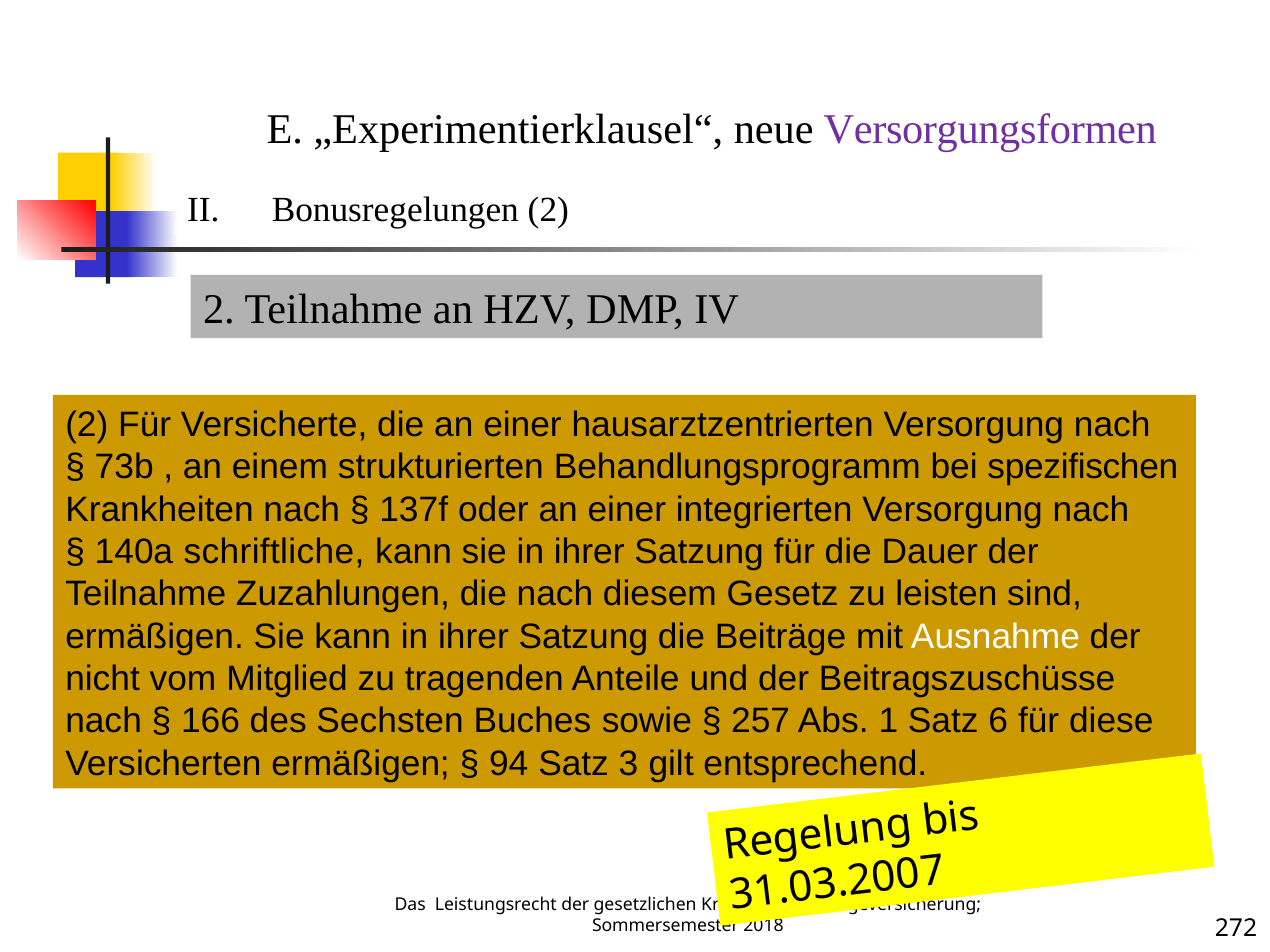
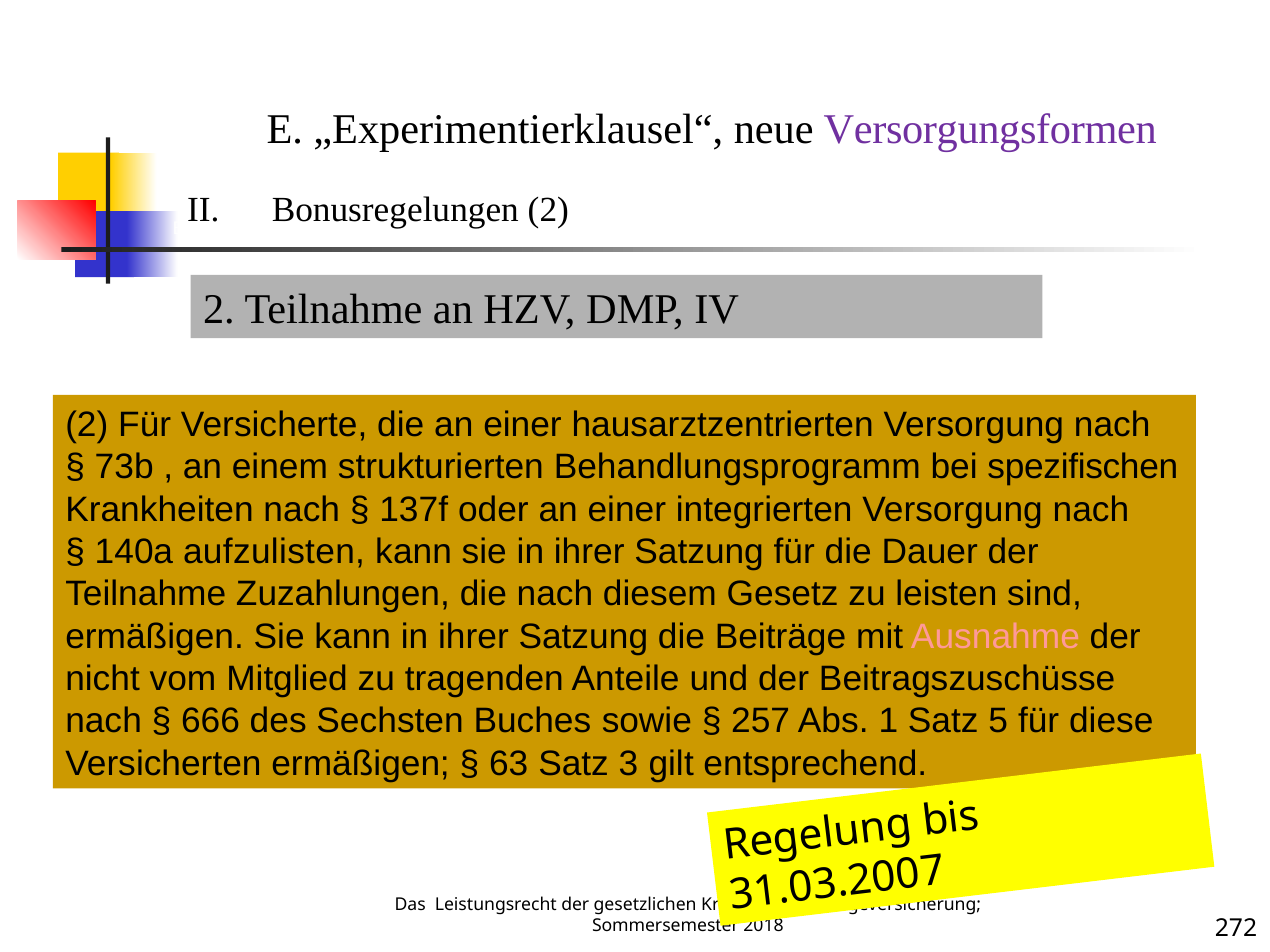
schriftliche: schriftliche -> aufzulisten (274, 552)
Ausnahme colour: white -> pink (995, 637)
166: 166 -> 666 (210, 721)
6: 6 -> 5 (998, 721)
94: 94 -> 63 (509, 764)
